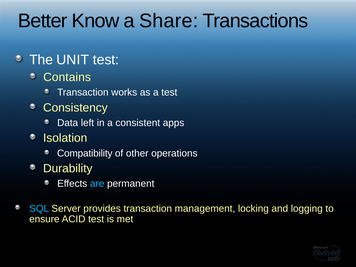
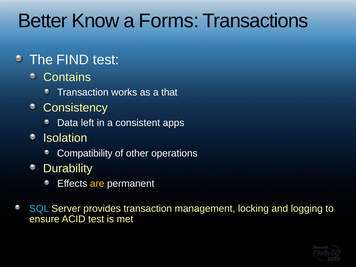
Share: Share -> Forms (169, 21)
UNIT: UNIT -> FIND (73, 60)
a test: test -> that (169, 92)
are colour: light blue -> yellow (97, 184)
